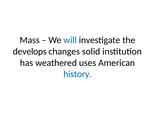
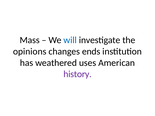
develops: develops -> opinions (30, 52)
solid: solid -> ends (91, 52)
history colour: blue -> purple (78, 74)
